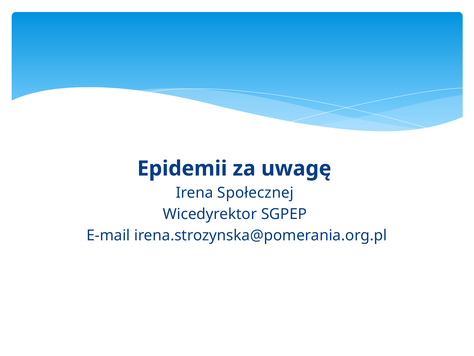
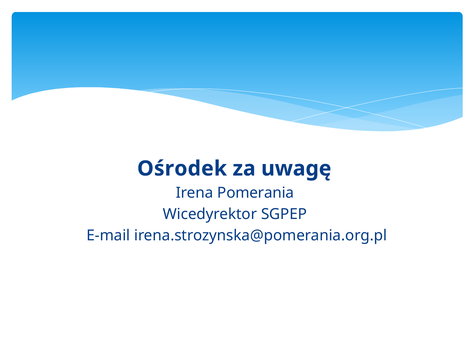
Epidemii: Epidemii -> Ośrodek (182, 168)
Społecznej: Społecznej -> Pomerania (256, 193)
